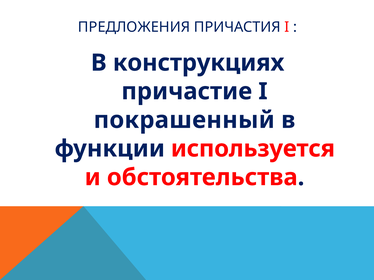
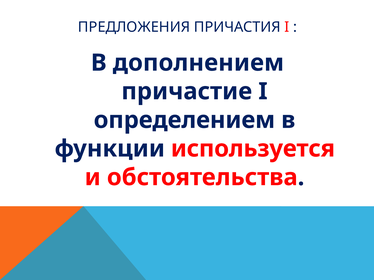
конструкциях: конструкциях -> дополнением (198, 63)
покрашенный: покрашенный -> определением (184, 120)
